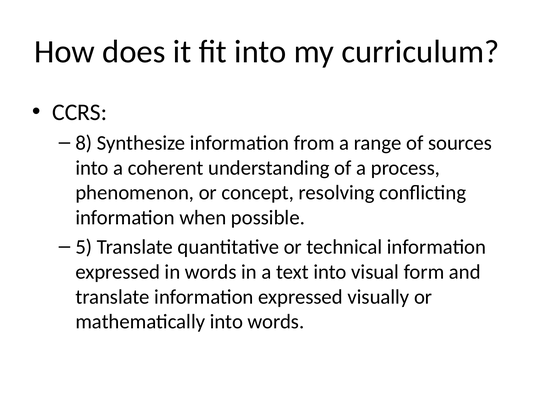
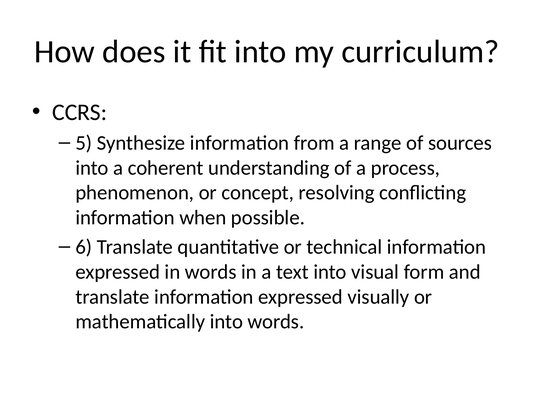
8: 8 -> 5 (84, 143)
5: 5 -> 6 (84, 247)
